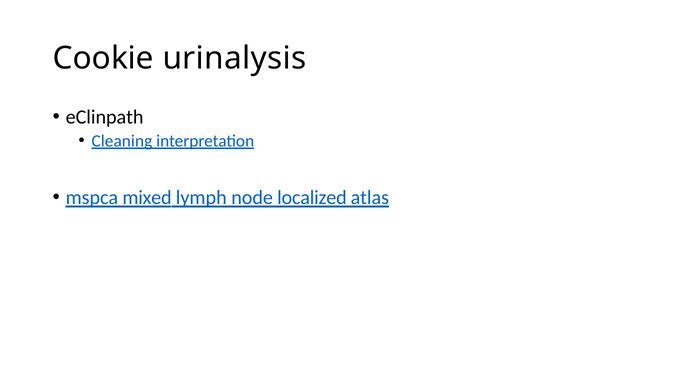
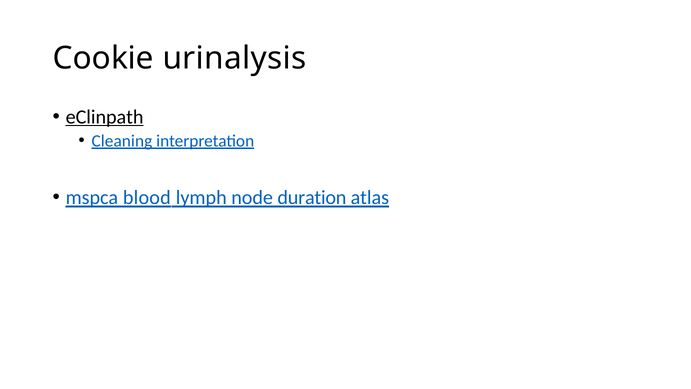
eClinpath underline: none -> present (105, 117)
mixed: mixed -> blood (147, 198)
localized: localized -> duration (312, 198)
